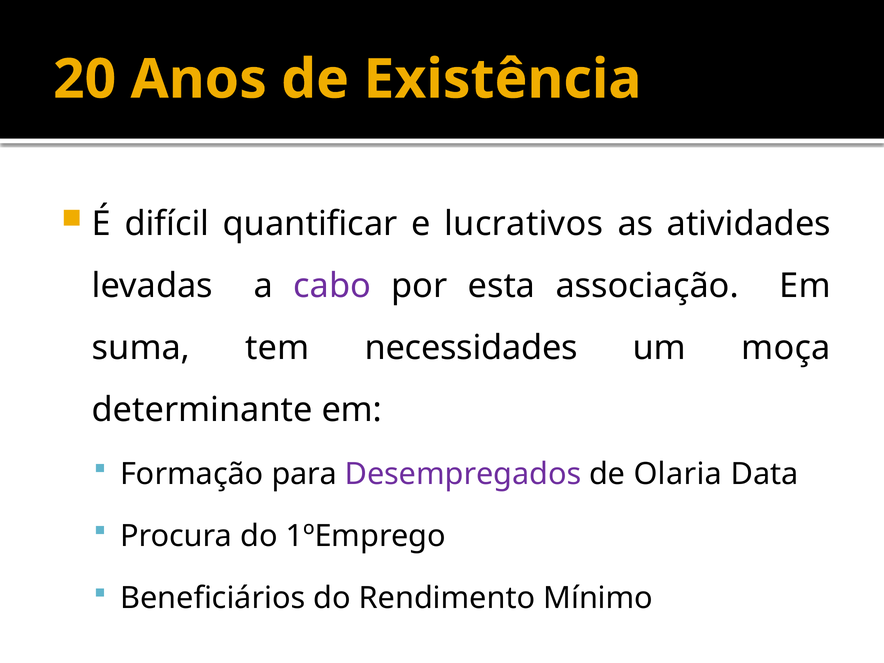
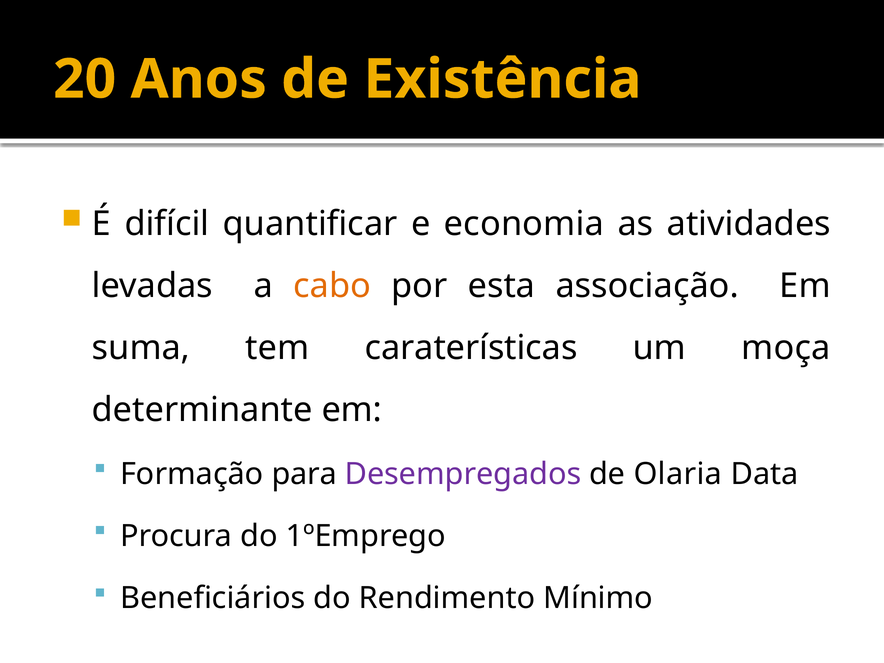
lucrativos: lucrativos -> economia (524, 224)
cabo colour: purple -> orange (332, 286)
necessidades: necessidades -> caraterísticas (471, 348)
